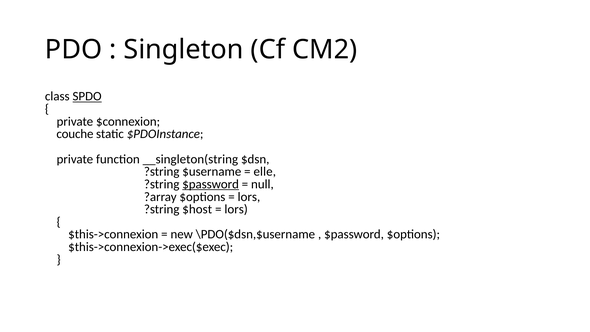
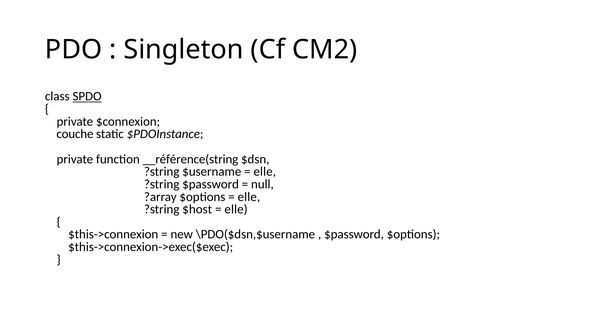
__singleton(string: __singleton(string -> __référence(string (190, 159)
$password underline: present -> none (211, 184)
lors: lors -> elle (249, 197)
lors: lors -> elle (236, 209)
